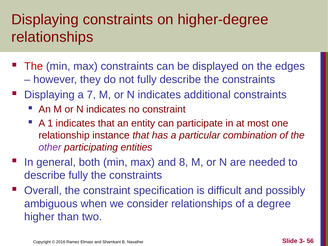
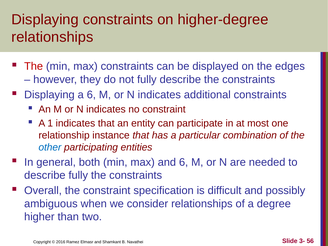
a 7: 7 -> 6 (91, 95)
other colour: purple -> blue (50, 147)
and 8: 8 -> 6 (184, 162)
